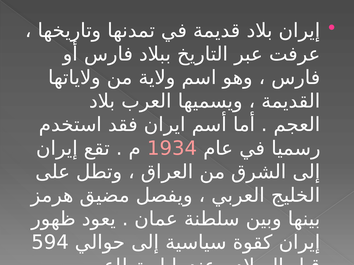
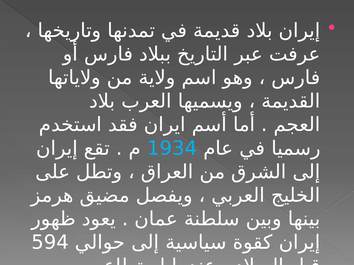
1934 colour: pink -> light blue (172, 149)
